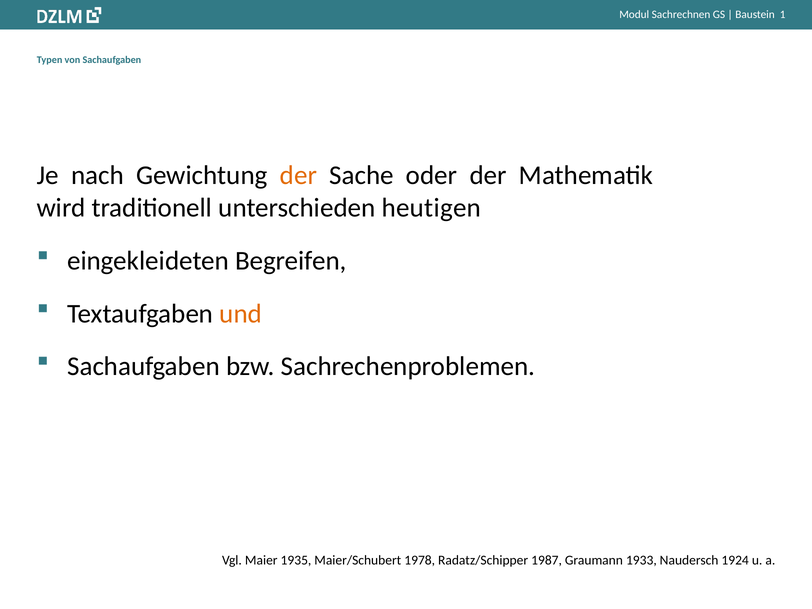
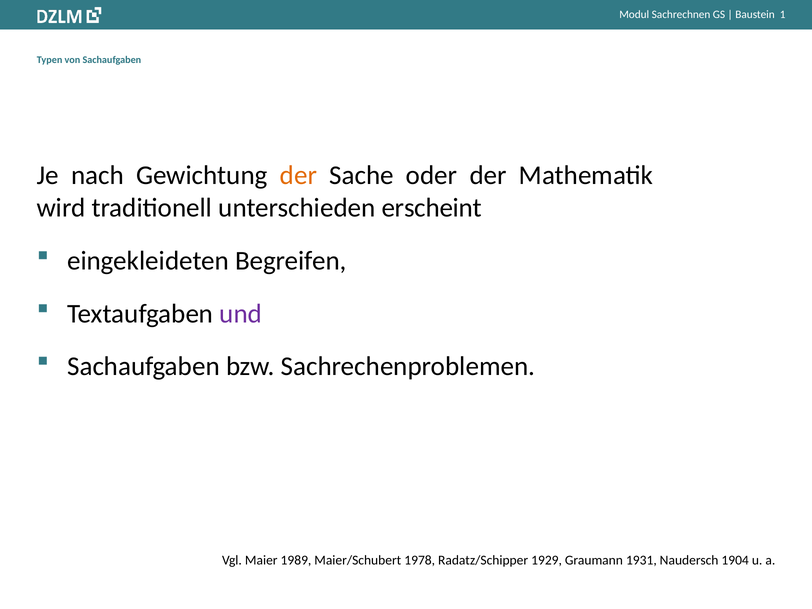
heutigen: heutigen -> erscheint (432, 208)
und colour: orange -> purple (241, 314)
1935: 1935 -> 1989 (296, 561)
1987: 1987 -> 1929 (547, 561)
1933: 1933 -> 1931 (641, 561)
1924: 1924 -> 1904 (735, 561)
